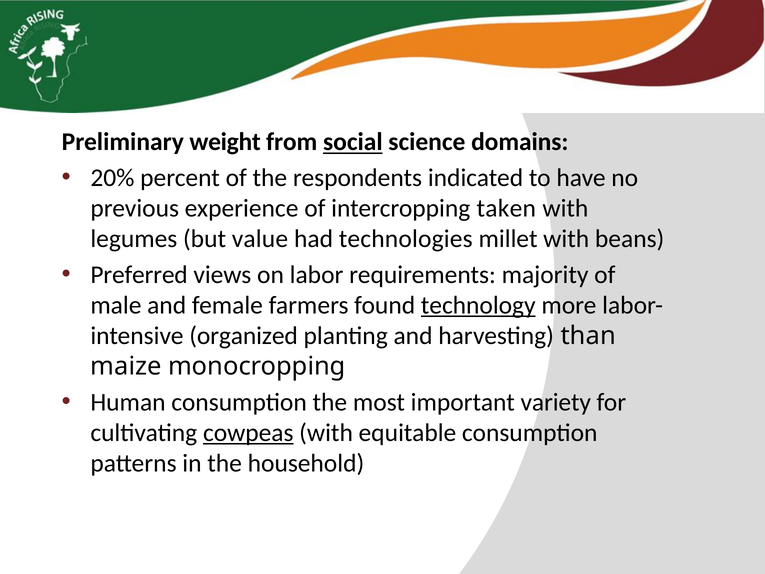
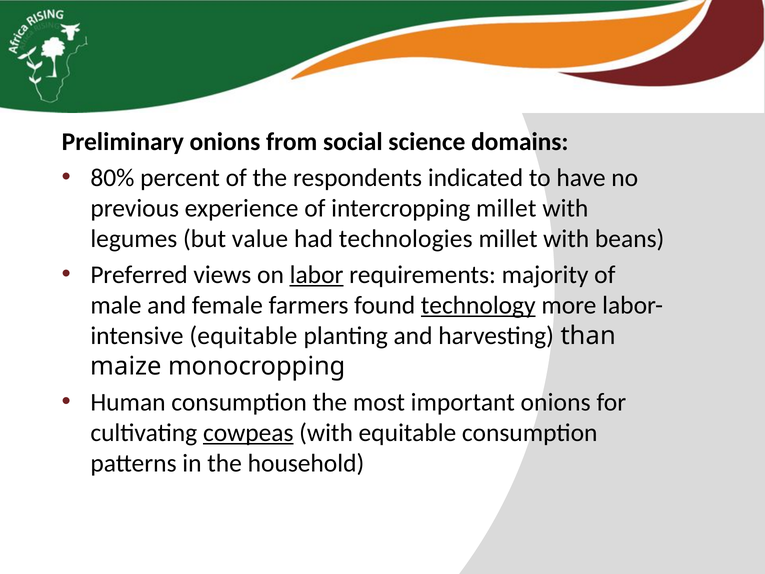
Preliminary weight: weight -> onions (225, 142)
social underline: present -> none (353, 142)
20%: 20% -> 80% (112, 178)
intercropping taken: taken -> millet (506, 208)
labor underline: none -> present (317, 275)
organized: organized -> equitable (243, 336)
important variety: variety -> onions (556, 402)
